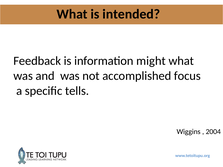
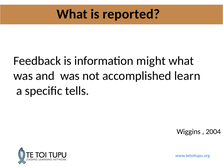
intended: intended -> reported (131, 14)
focus: focus -> learn (187, 76)
